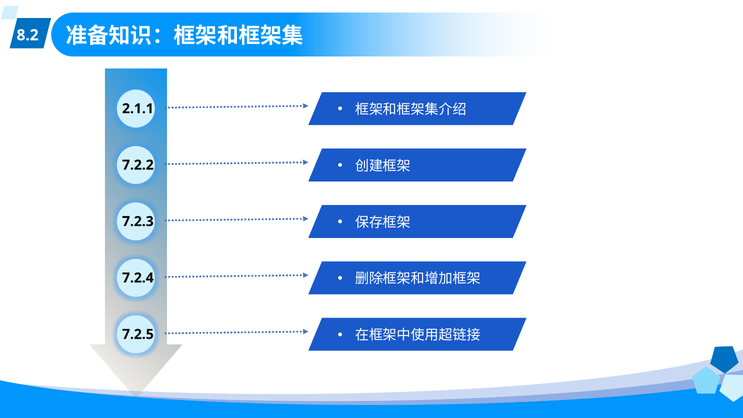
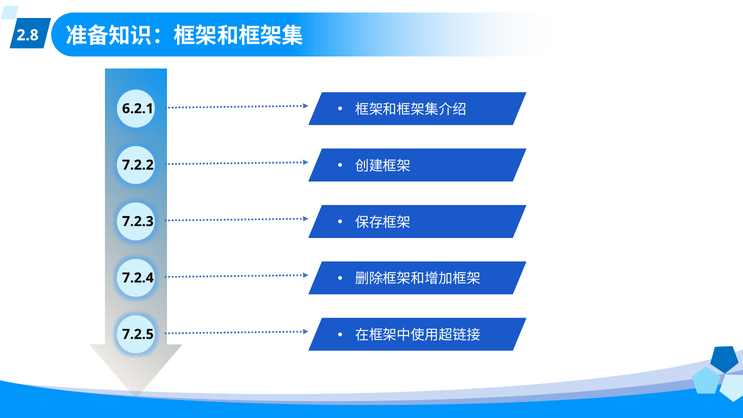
8.2: 8.2 -> 2.8 (28, 35)
2.1.1: 2.1.1 -> 6.2.1 (138, 109)
